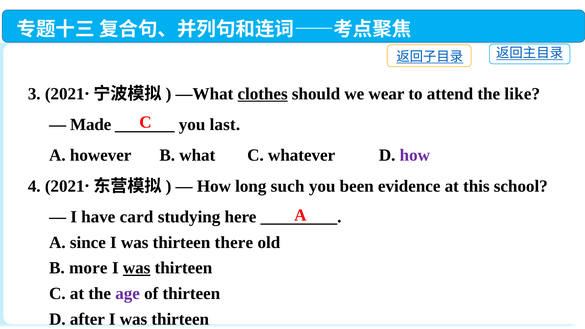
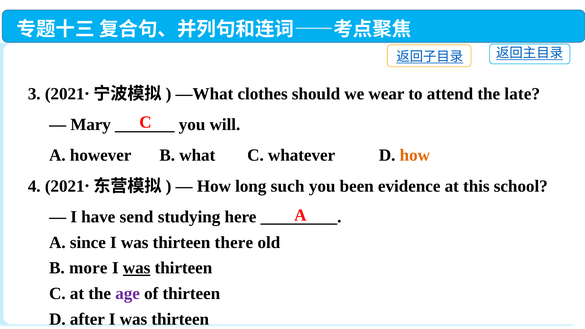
clothes underline: present -> none (263, 94)
like: like -> late (522, 94)
Made: Made -> Mary (91, 125)
last: last -> will (225, 125)
how colour: purple -> orange (415, 155)
card: card -> send (137, 217)
